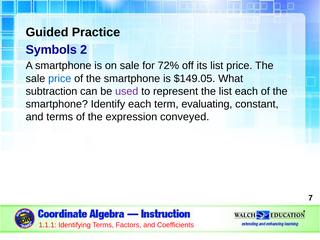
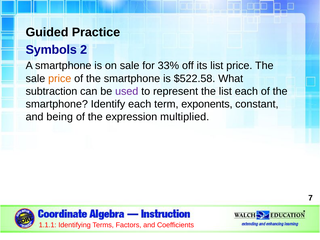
72%: 72% -> 33% (168, 66)
price colour: blue -> orange (60, 79)
$149.05: $149.05 -> $522.58 (195, 79)
evaluating: evaluating -> exponents (207, 104)
and terms: terms -> being (60, 117)
conveyed: conveyed -> multiplied (185, 117)
